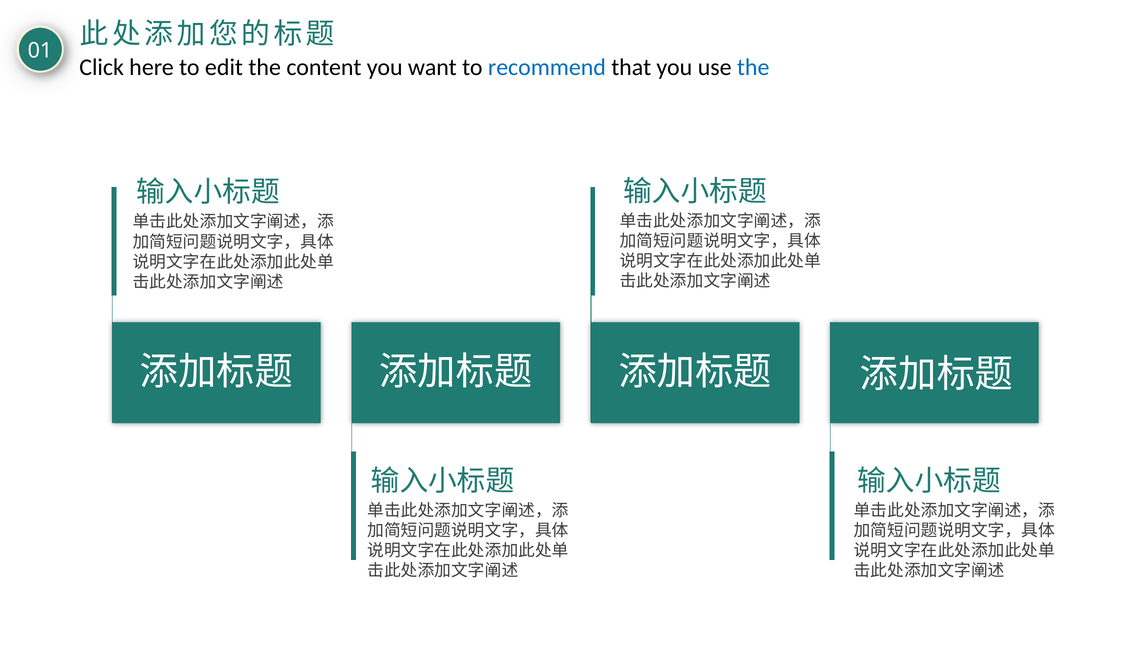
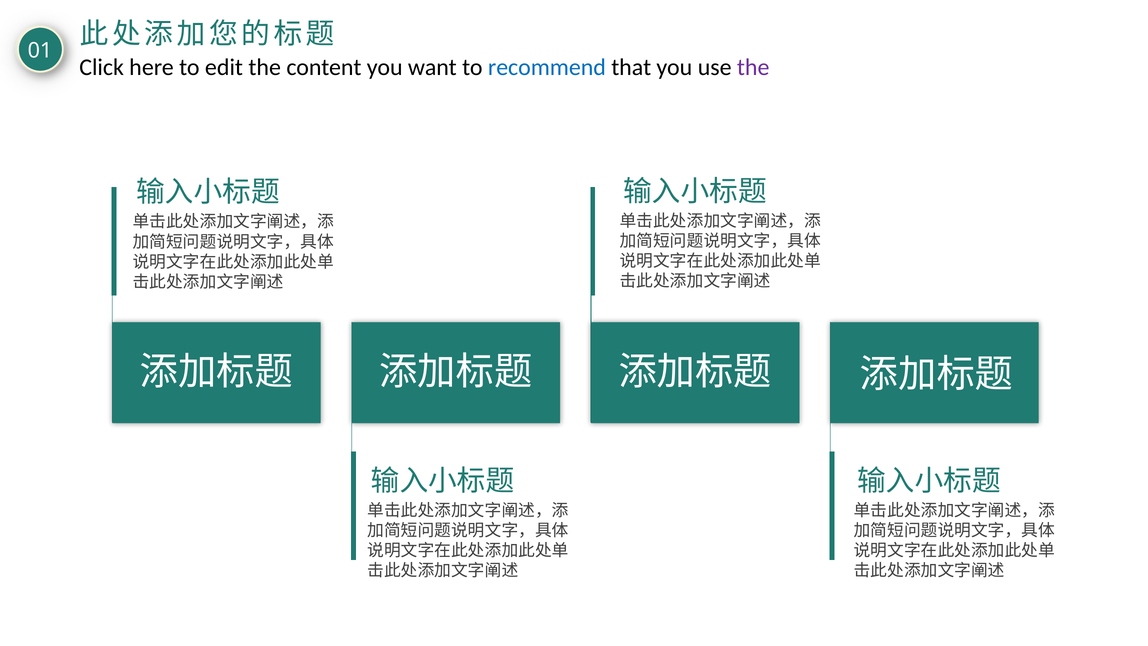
the colour: blue -> purple (753, 67)
